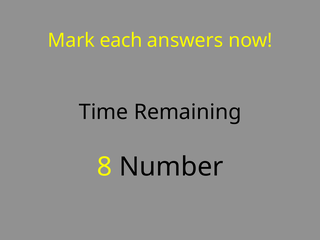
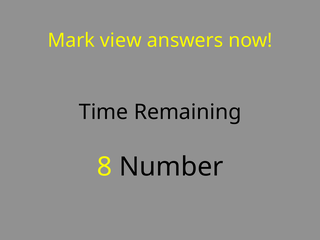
each: each -> view (121, 41)
